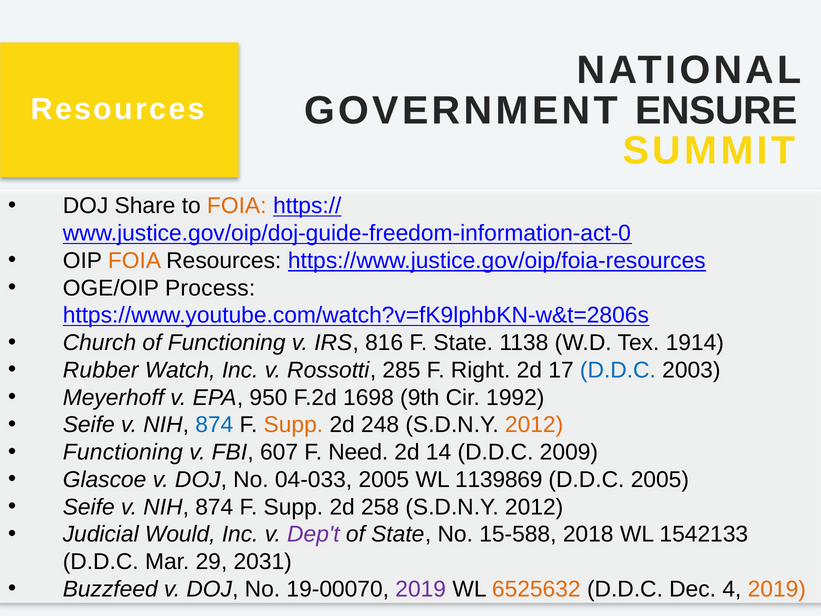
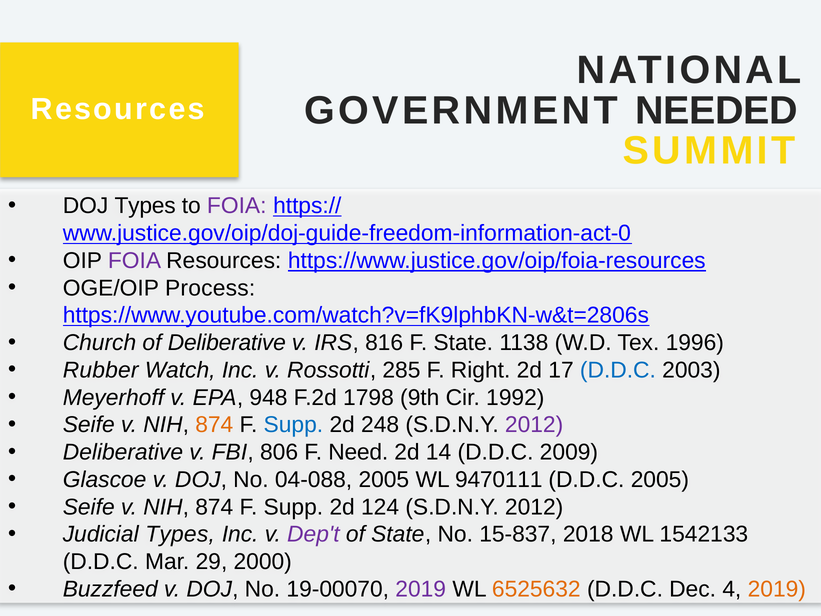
ENSURE: ENSURE -> NEEDED (716, 111)
DOJ Share: Share -> Types (145, 206)
FOIA colour: orange -> purple (237, 206)
FOIA colour: orange -> purple (135, 261)
of Functioning: Functioning -> Deliberative (227, 343)
1914: 1914 -> 1996 (695, 343)
950: 950 -> 948 (268, 397)
1698: 1698 -> 1798 (368, 397)
874 colour: blue -> orange (214, 425)
Supp colour: orange -> blue (293, 425)
2012 colour: orange -> purple (534, 425)
Functioning: Functioning -> Deliberative (123, 452)
607: 607 -> 806 (279, 452)
04-033: 04-033 -> 04-088 (314, 480)
1139869: 1139869 -> 9470111 (499, 480)
258: 258 -> 124 (380, 507)
Judicial Would: Would -> Types (180, 534)
15-588: 15-588 -> 15-837 (518, 534)
2031: 2031 -> 2000 (263, 562)
